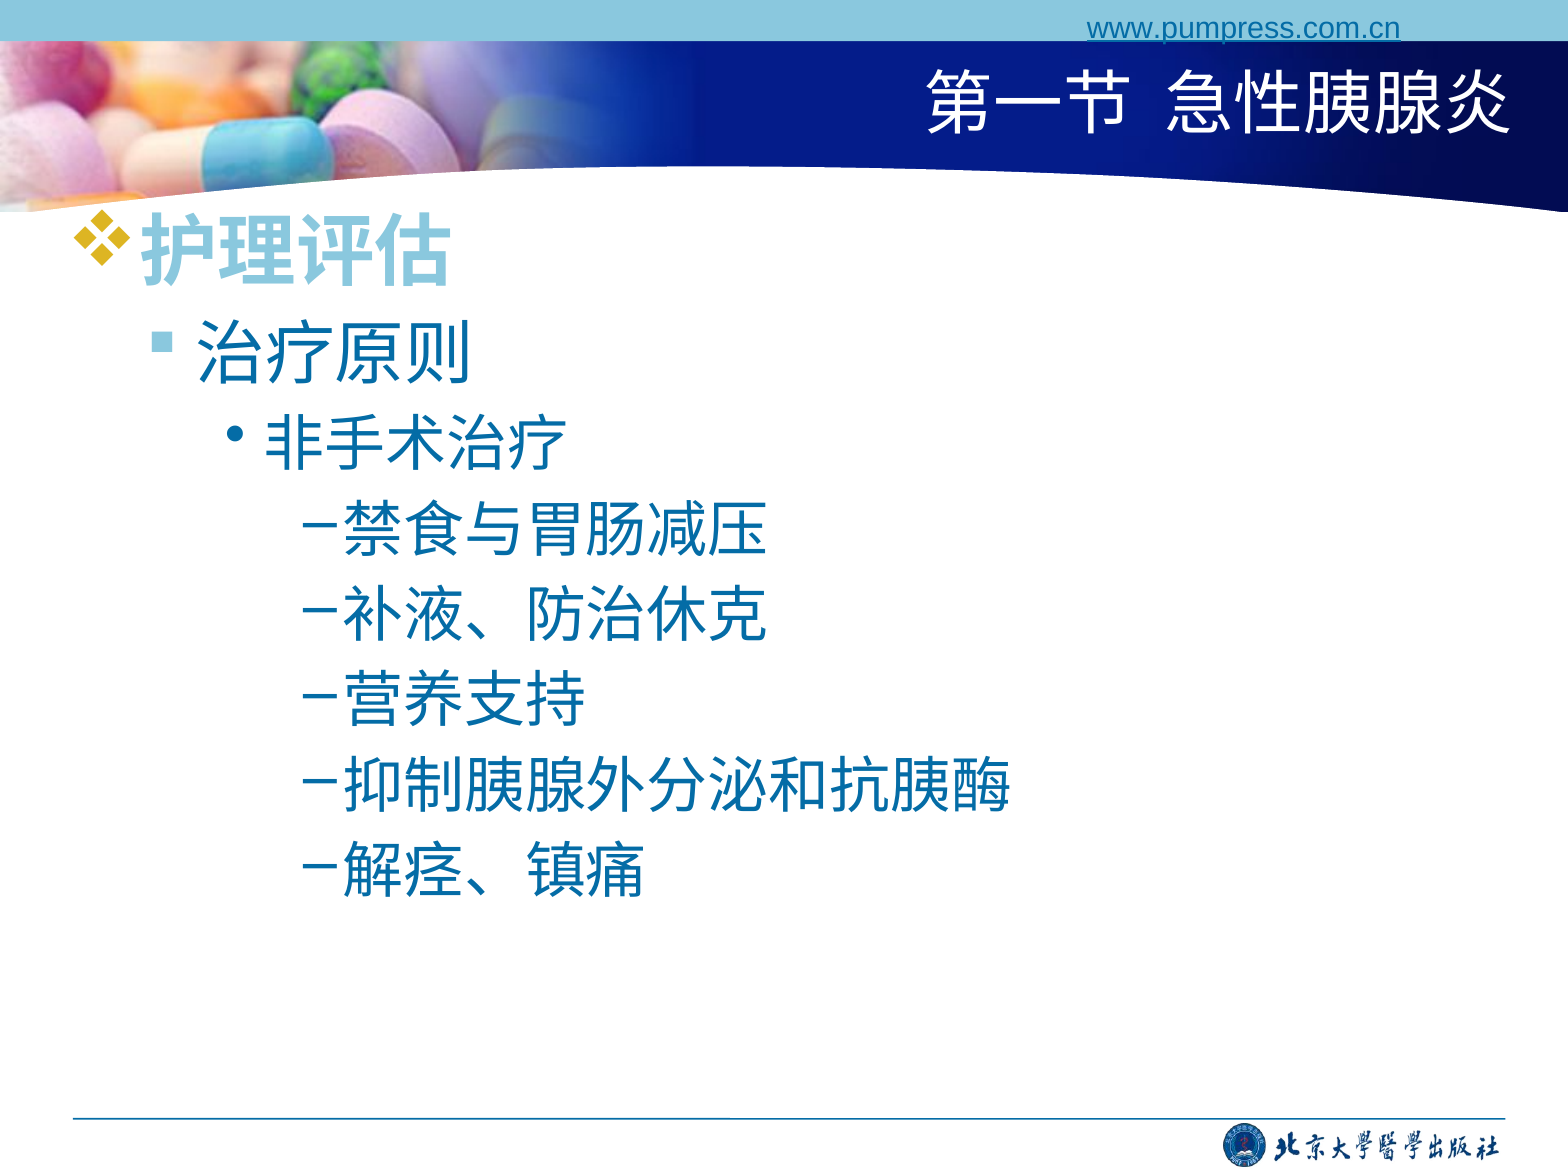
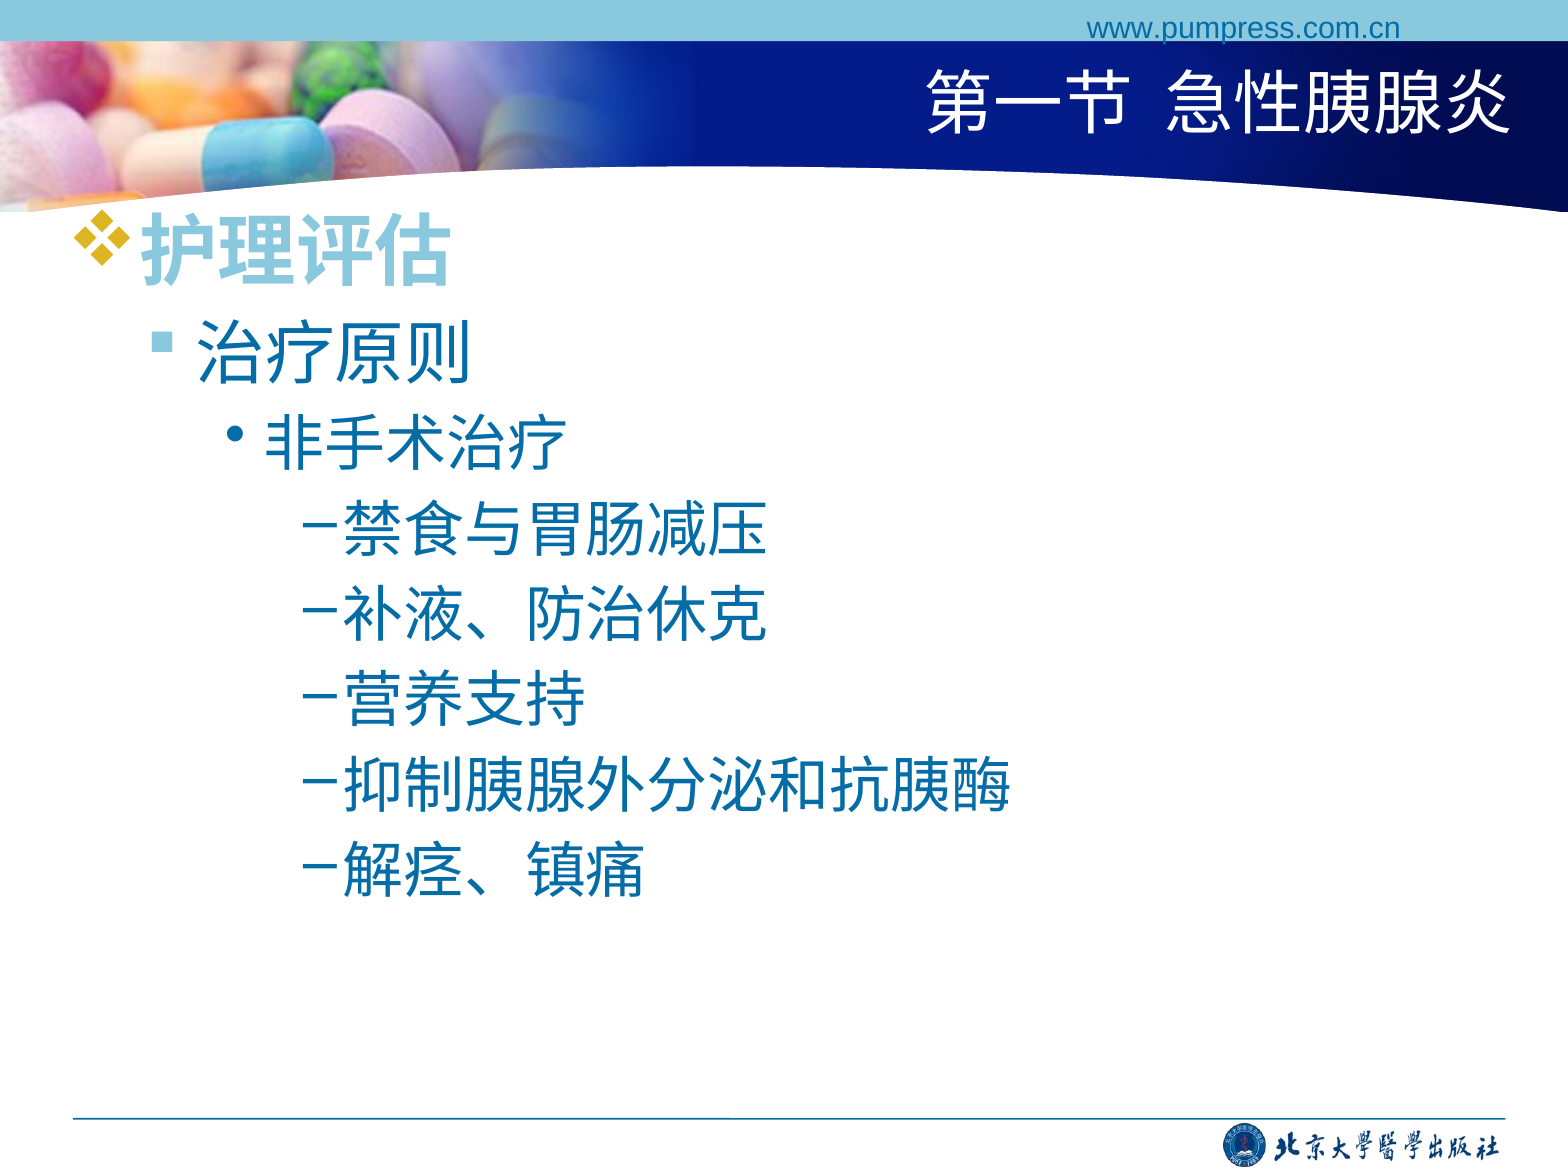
www.pumpress.com.cn underline: present -> none (1244, 28)
